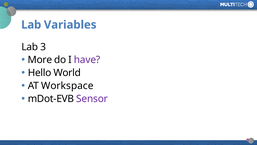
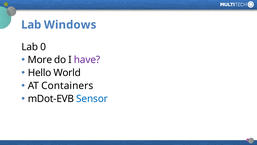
Variables: Variables -> Windows (70, 25)
3: 3 -> 0 (43, 47)
Workspace: Workspace -> Containers (67, 86)
Sensor colour: purple -> blue (92, 98)
